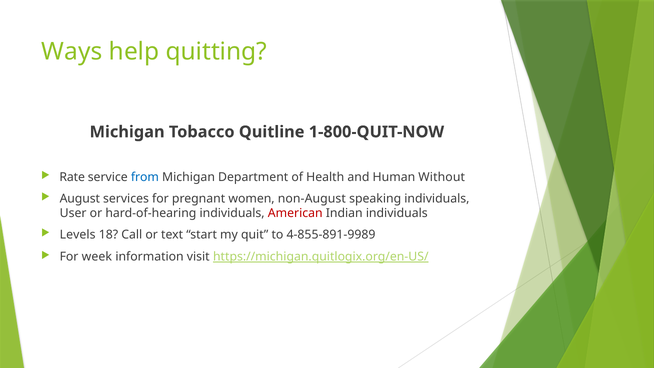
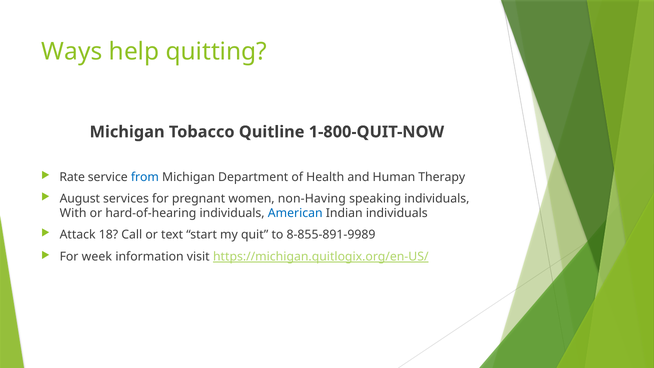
Without: Without -> Therapy (442, 177)
non-August: non-August -> non-Having (312, 199)
User: User -> With (73, 213)
American colour: red -> blue (295, 213)
Levels: Levels -> Attack (78, 235)
4-855-891-9989: 4-855-891-9989 -> 8-855-891-9989 (331, 235)
